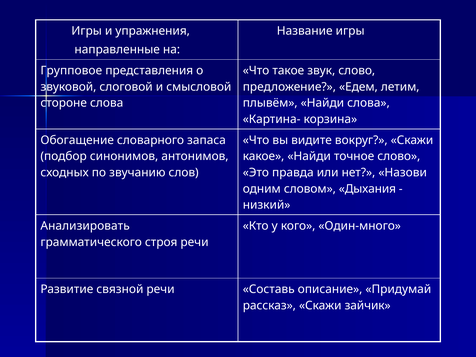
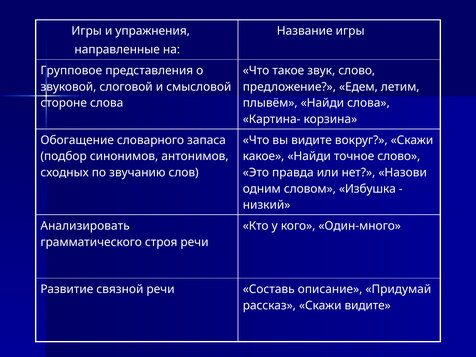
Дыхания: Дыхания -> Избушка (367, 189)
Скажи зайчик: зайчик -> видите (368, 306)
